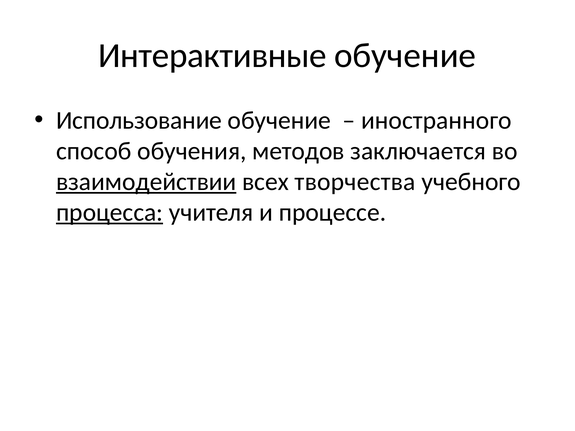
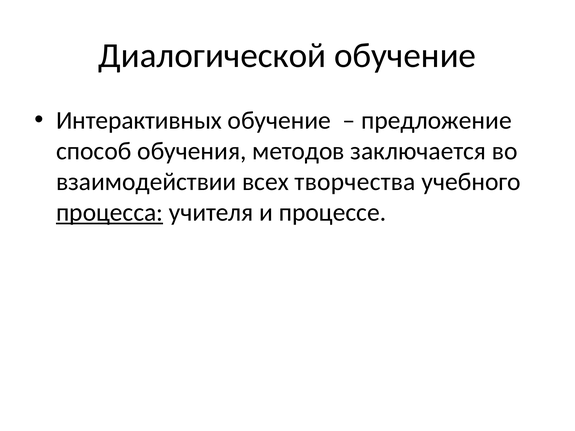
Интерактивные: Интерактивные -> Диалогической (212, 56)
Использование: Использование -> Интерактивных (139, 121)
иностранного: иностранного -> предложение (436, 121)
взаимодействии underline: present -> none (146, 182)
